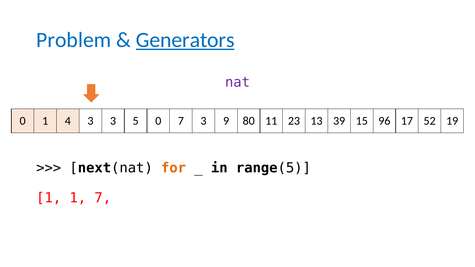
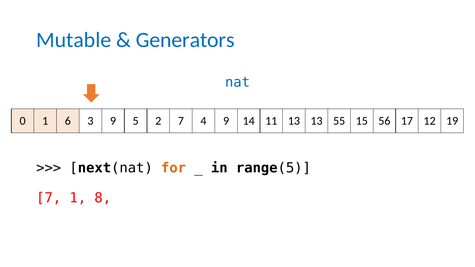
Problem: Problem -> Mutable (74, 40)
Generators underline: present -> none (185, 40)
nat colour: purple -> blue (238, 82)
4: 4 -> 6 (68, 121)
3 3: 3 -> 9 (113, 121)
5 0: 0 -> 2 (158, 121)
7 3: 3 -> 4 (203, 121)
80: 80 -> 14 (249, 121)
11 23: 23 -> 13 (294, 121)
39: 39 -> 55 (339, 121)
96: 96 -> 56 (384, 121)
52: 52 -> 12 (430, 121)
1: 1 -> 7 (49, 198)
1 7: 7 -> 8 (103, 198)
